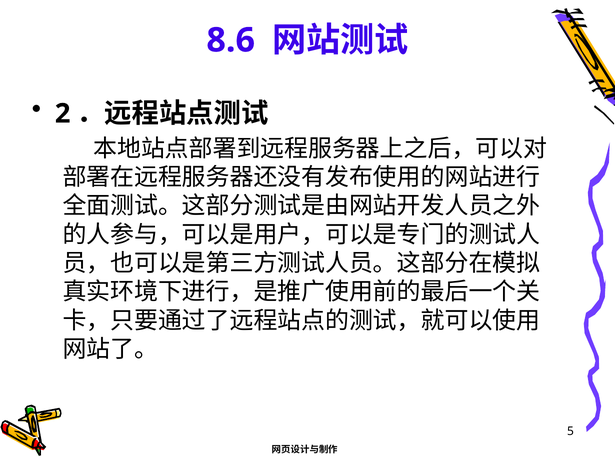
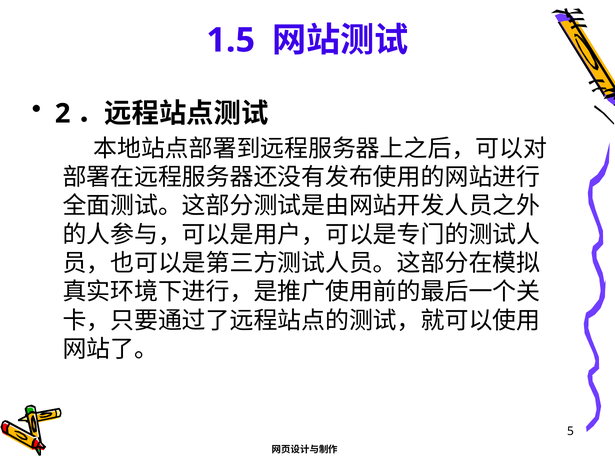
8.6: 8.6 -> 1.5 (231, 40)
